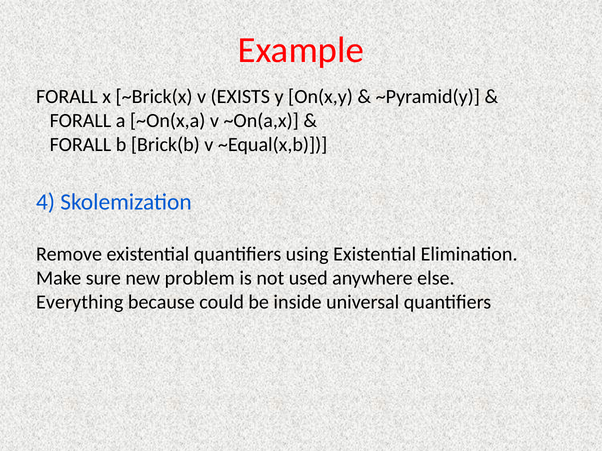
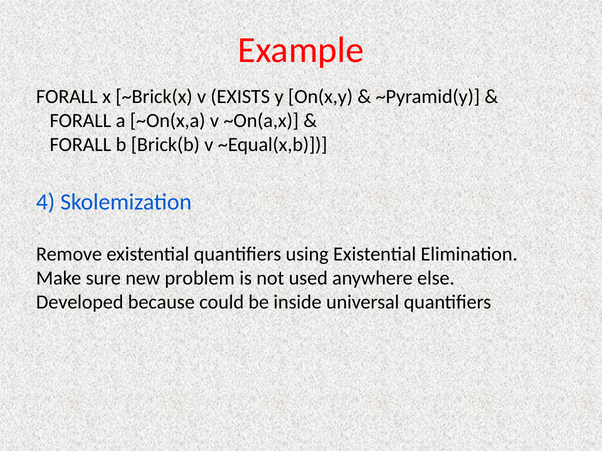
Everything: Everything -> Developed (80, 302)
